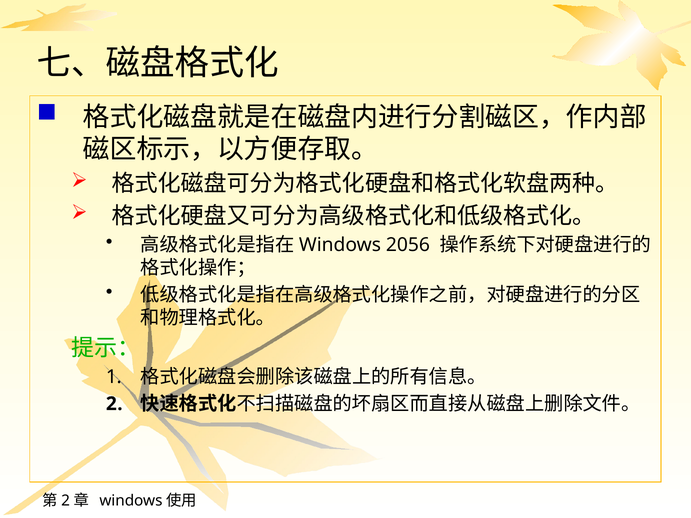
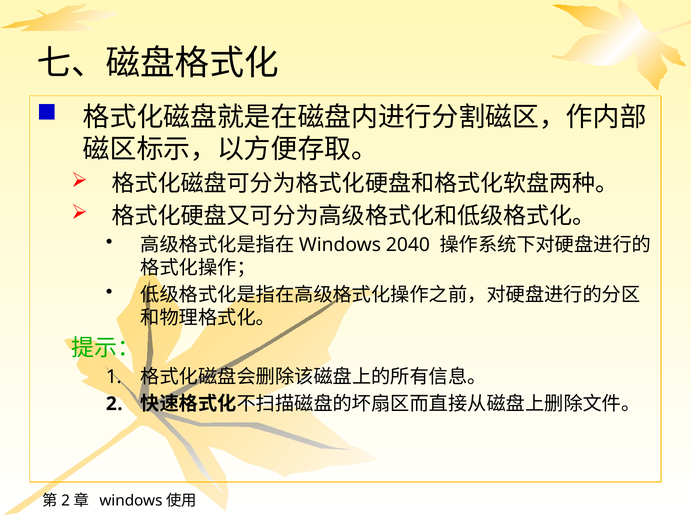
2056: 2056 -> 2040 (408, 245)
